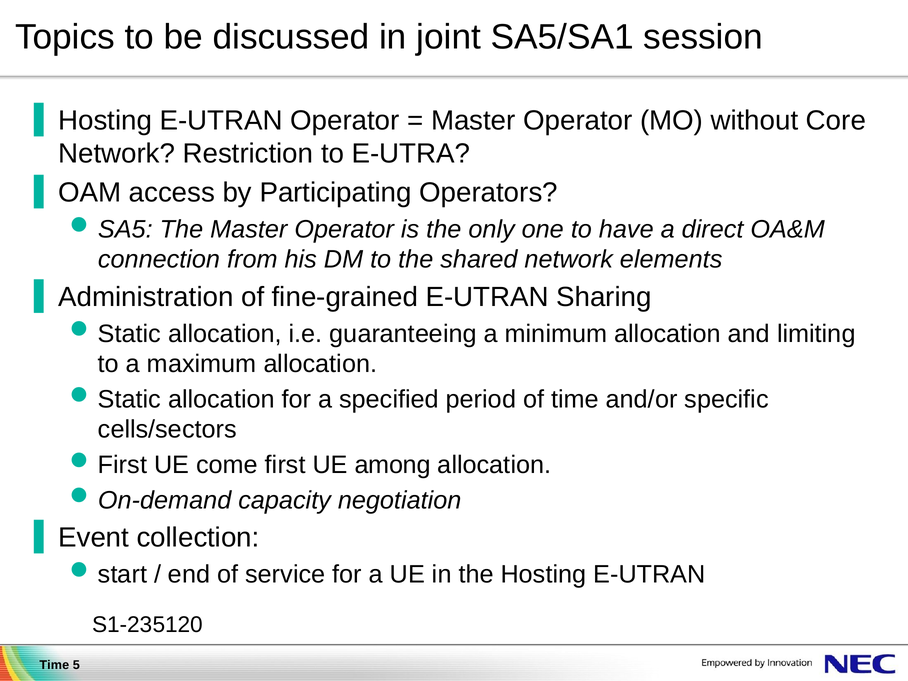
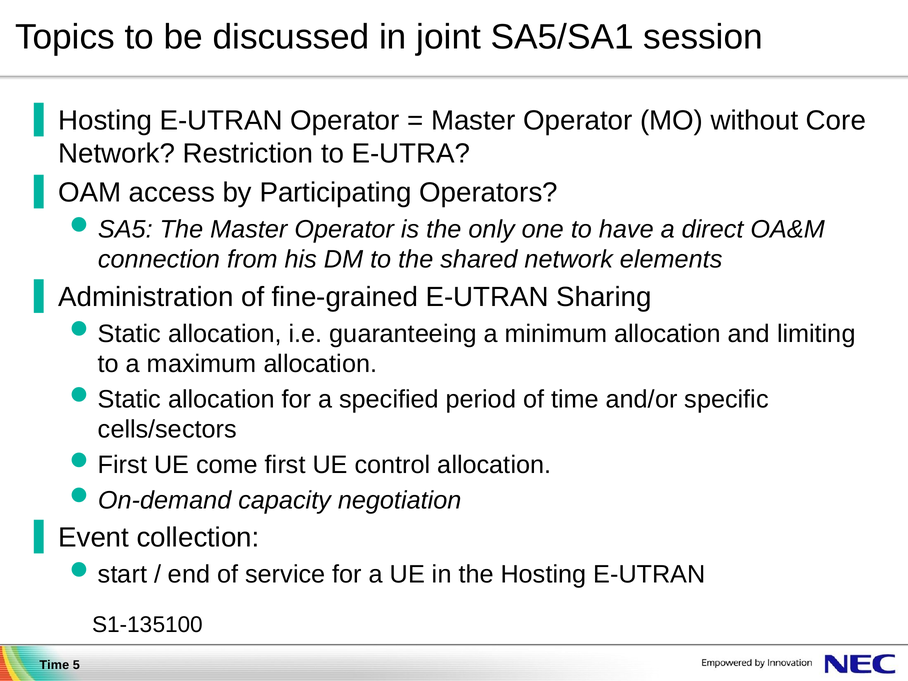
among: among -> control (393, 465)
S1-235120: S1-235120 -> S1-135100 (148, 625)
